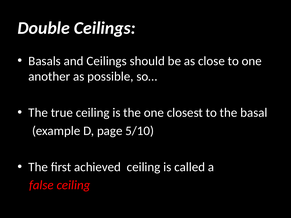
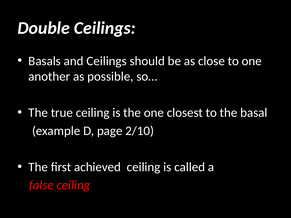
5/10: 5/10 -> 2/10 (140, 131)
